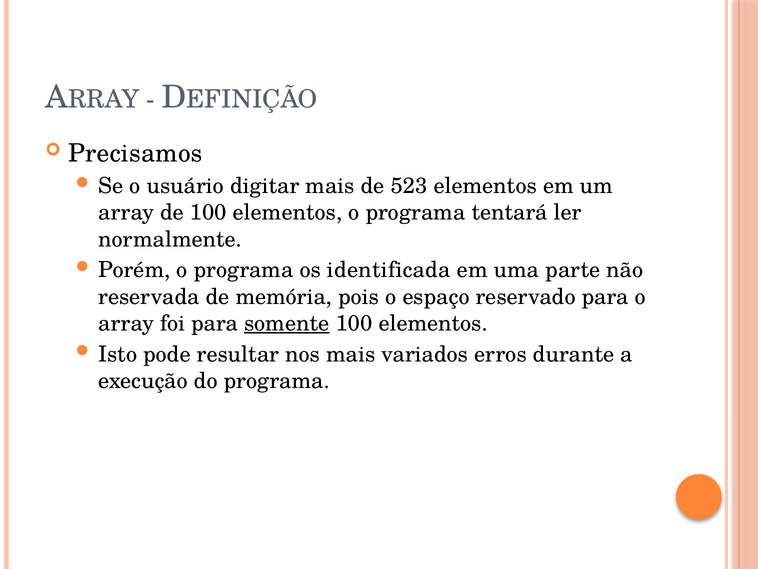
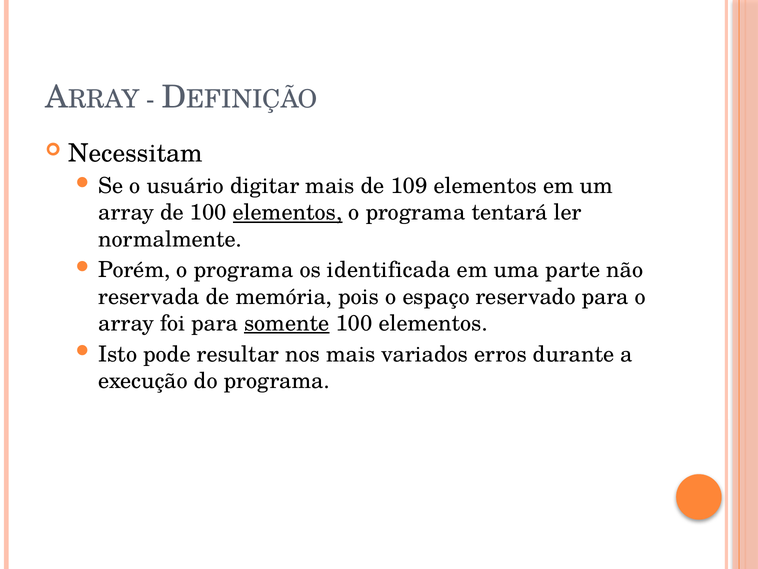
Precisamos: Precisamos -> Necessitam (135, 153)
523: 523 -> 109 (409, 186)
elementos underline: none -> present (288, 212)
